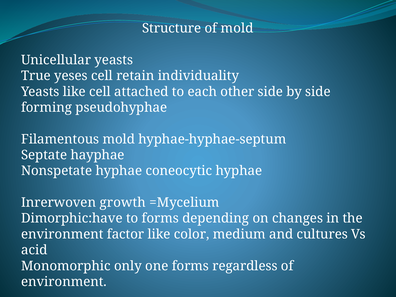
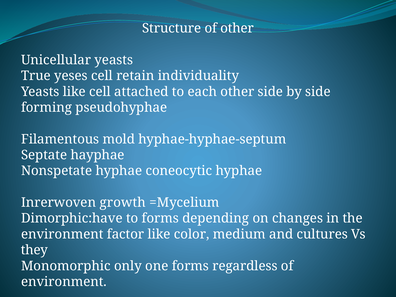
of mold: mold -> other (237, 28)
acid: acid -> they (34, 250)
